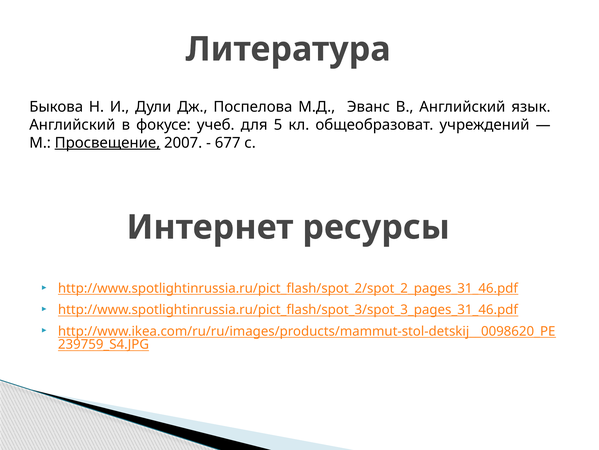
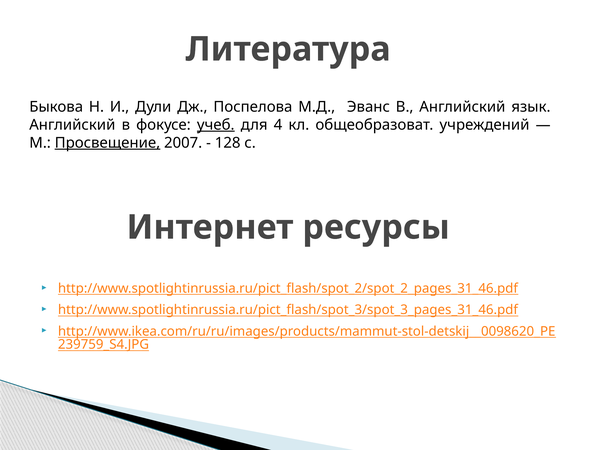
учеб underline: none -> present (216, 125)
5: 5 -> 4 (278, 125)
677: 677 -> 128 (228, 142)
